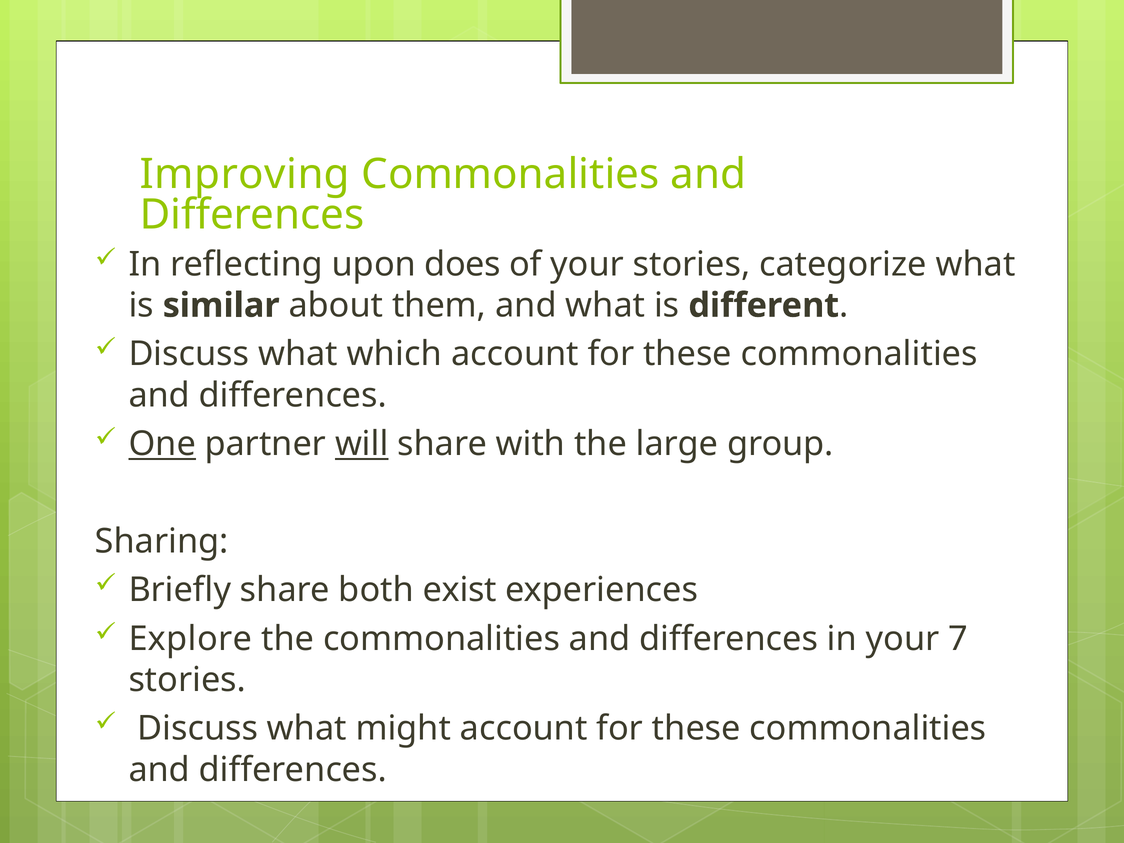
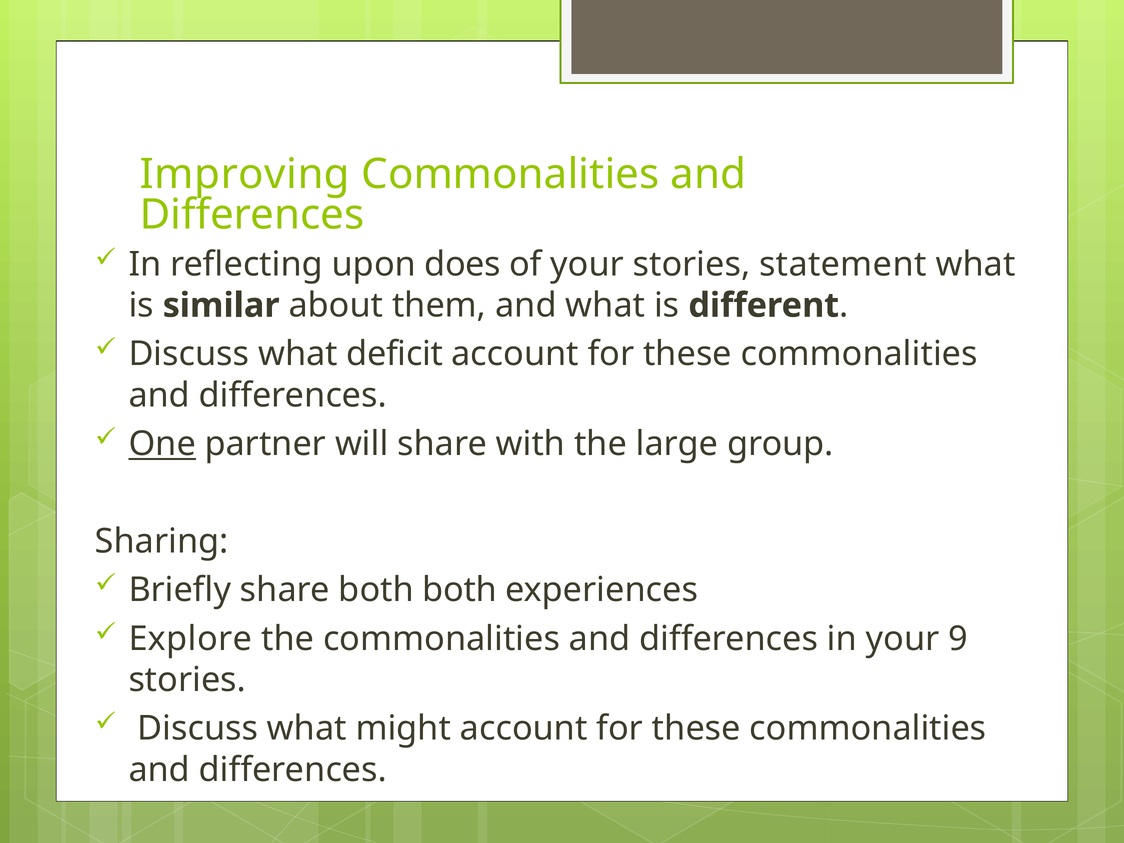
categorize: categorize -> statement (843, 264)
which: which -> deficit (395, 354)
will underline: present -> none (362, 444)
both exist: exist -> both (460, 590)
7: 7 -> 9 (958, 639)
